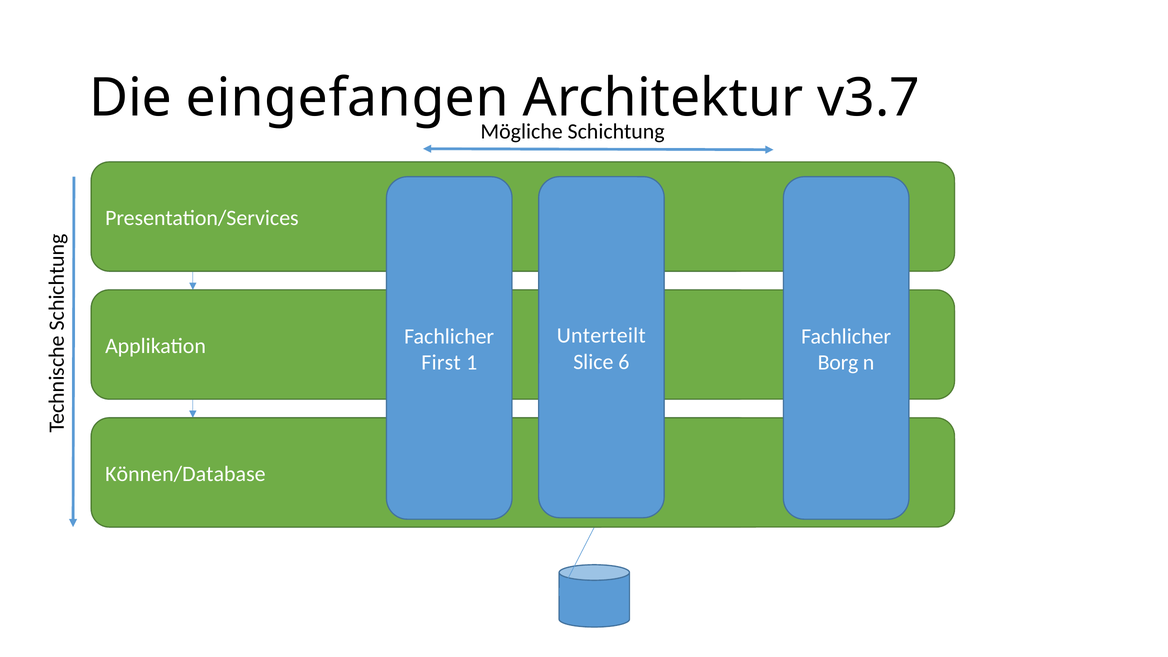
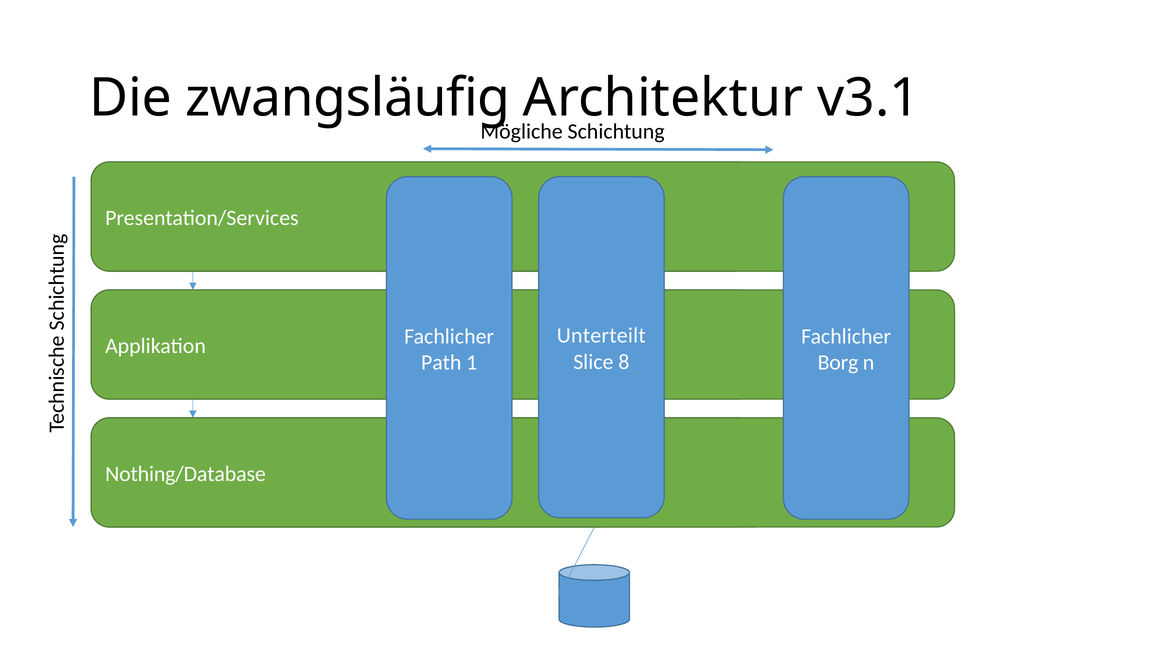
eingefangen: eingefangen -> zwangsläufig (348, 98)
v3.7: v3.7 -> v3.1 (869, 98)
6: 6 -> 8 (624, 362)
First: First -> Path (441, 363)
Können/Database: Können/Database -> Nothing/Database (185, 474)
